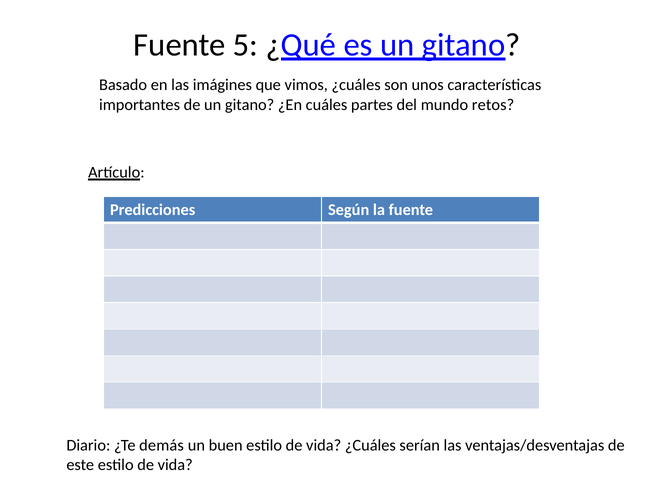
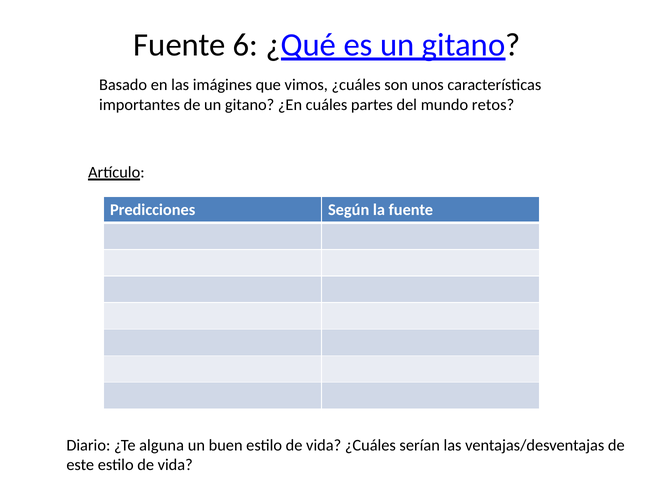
5: 5 -> 6 (246, 45)
demás: demás -> alguna (162, 445)
